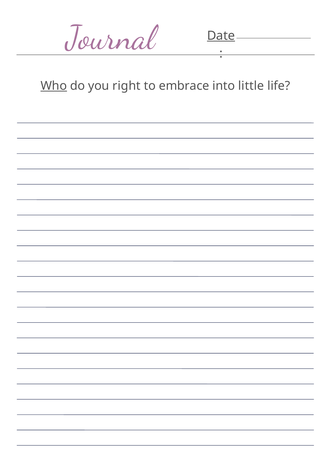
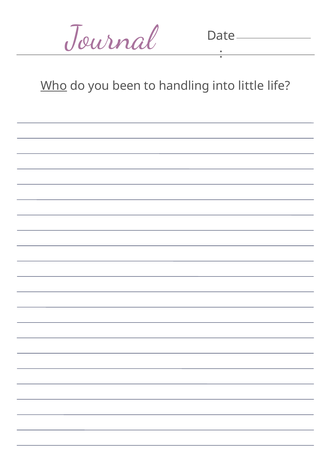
Date underline: present -> none (221, 36)
right: right -> been (127, 86)
embrace: embrace -> handling (184, 86)
